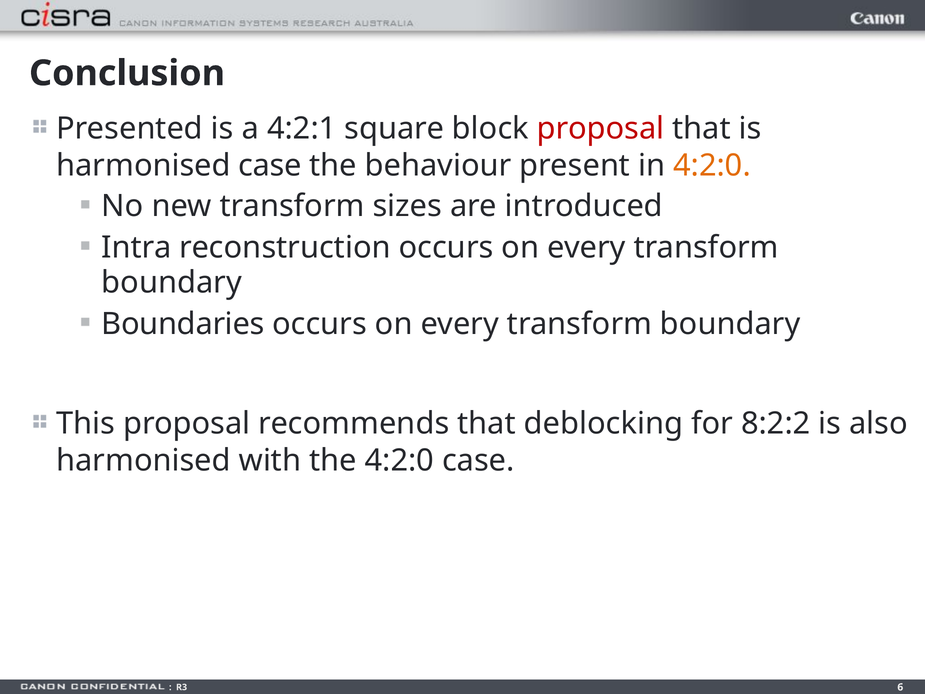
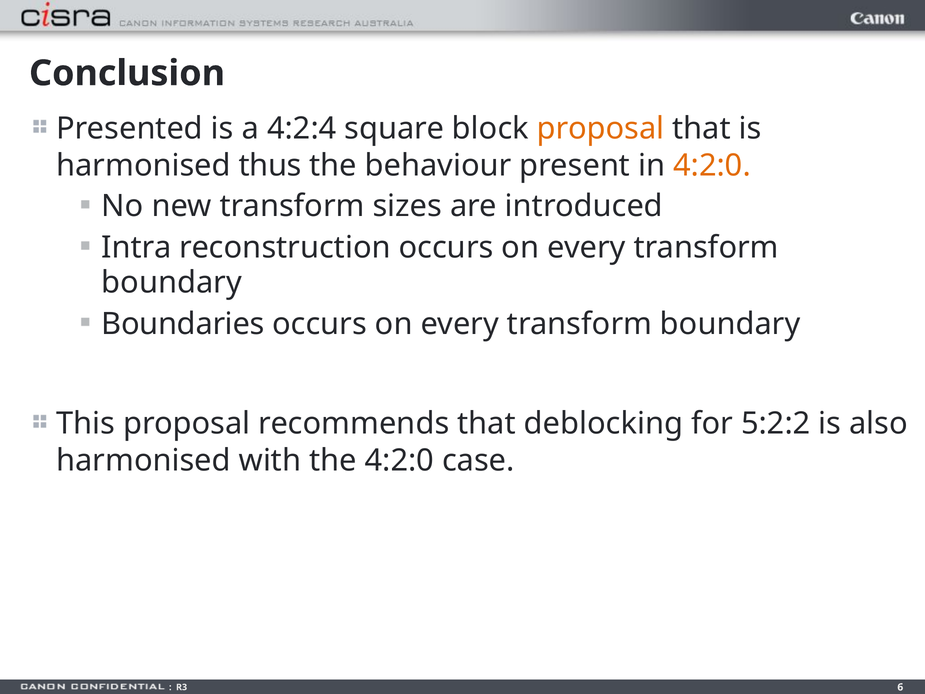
4:2:1: 4:2:1 -> 4:2:4 (302, 129)
proposal colour: red -> orange (601, 129)
harmonised case: case -> thus (270, 166)
8:2:2: 8:2:2 -> 5:2:2 (776, 423)
